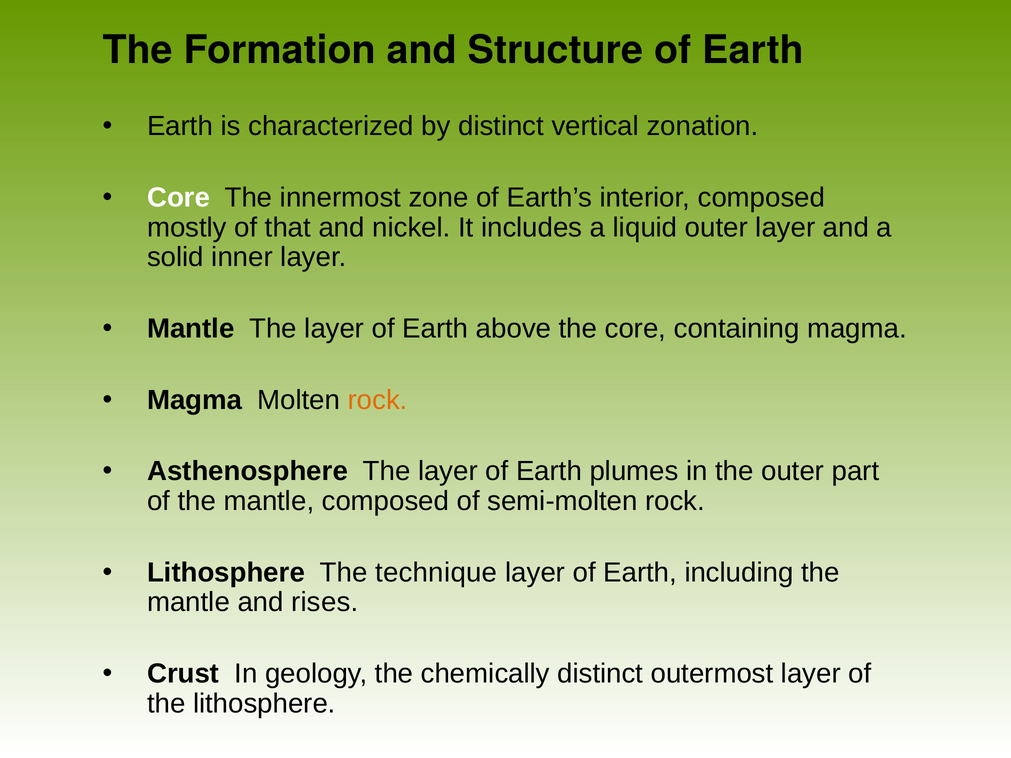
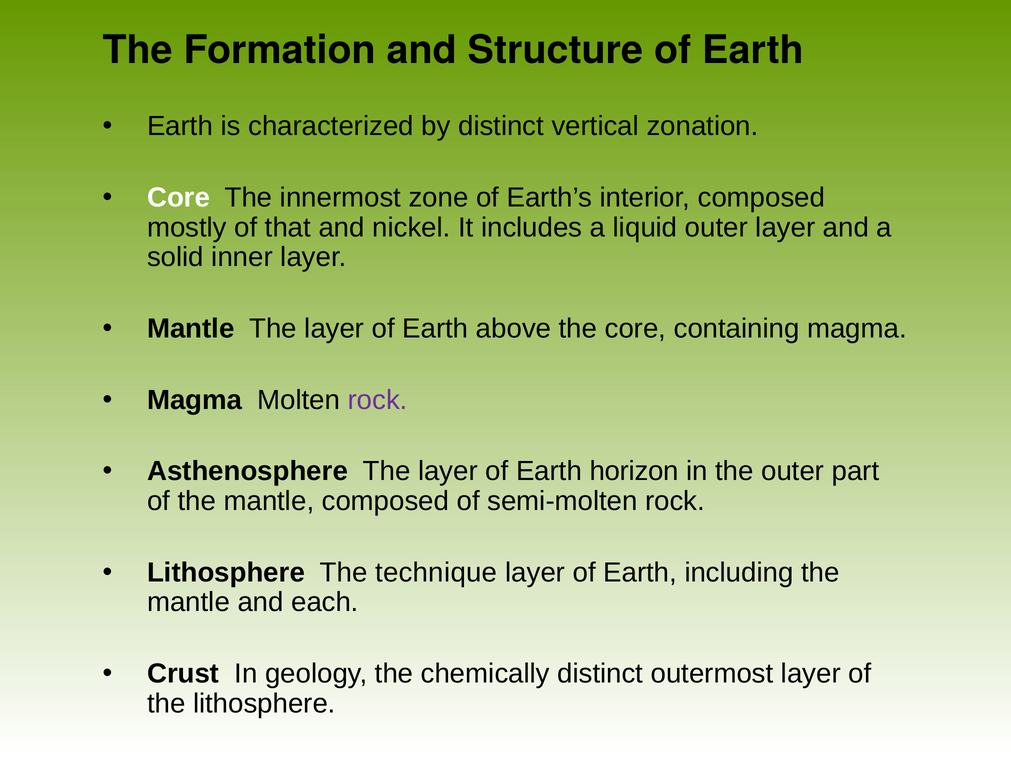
rock colour: orange -> purple (378, 400)
plumes: plumes -> horizon (634, 471)
rises: rises -> each (325, 603)
